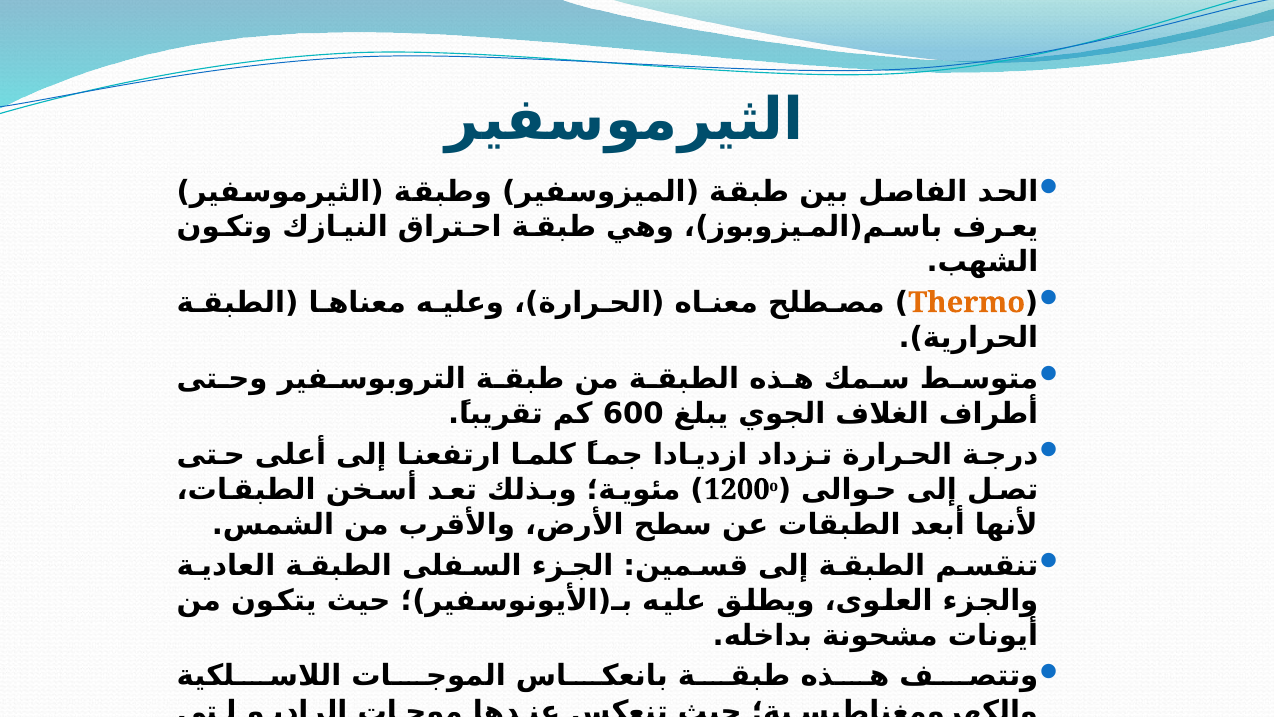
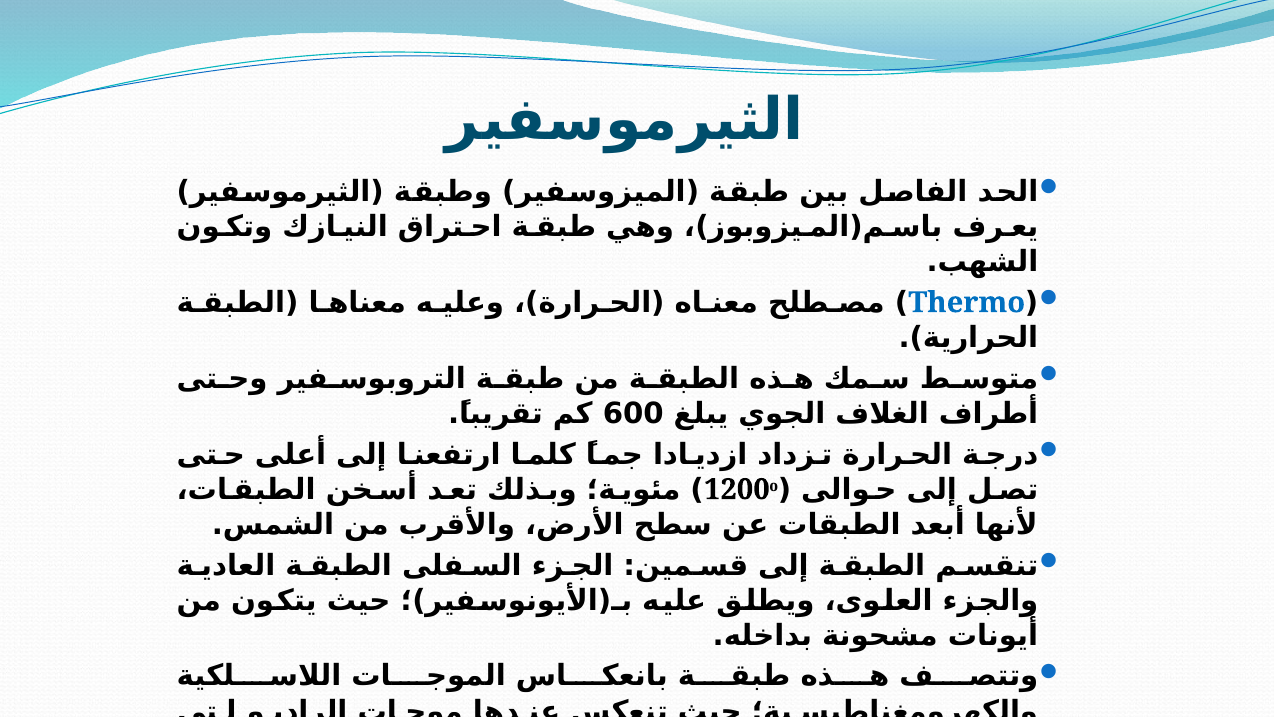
Thermo colour: orange -> blue (967, 302)
